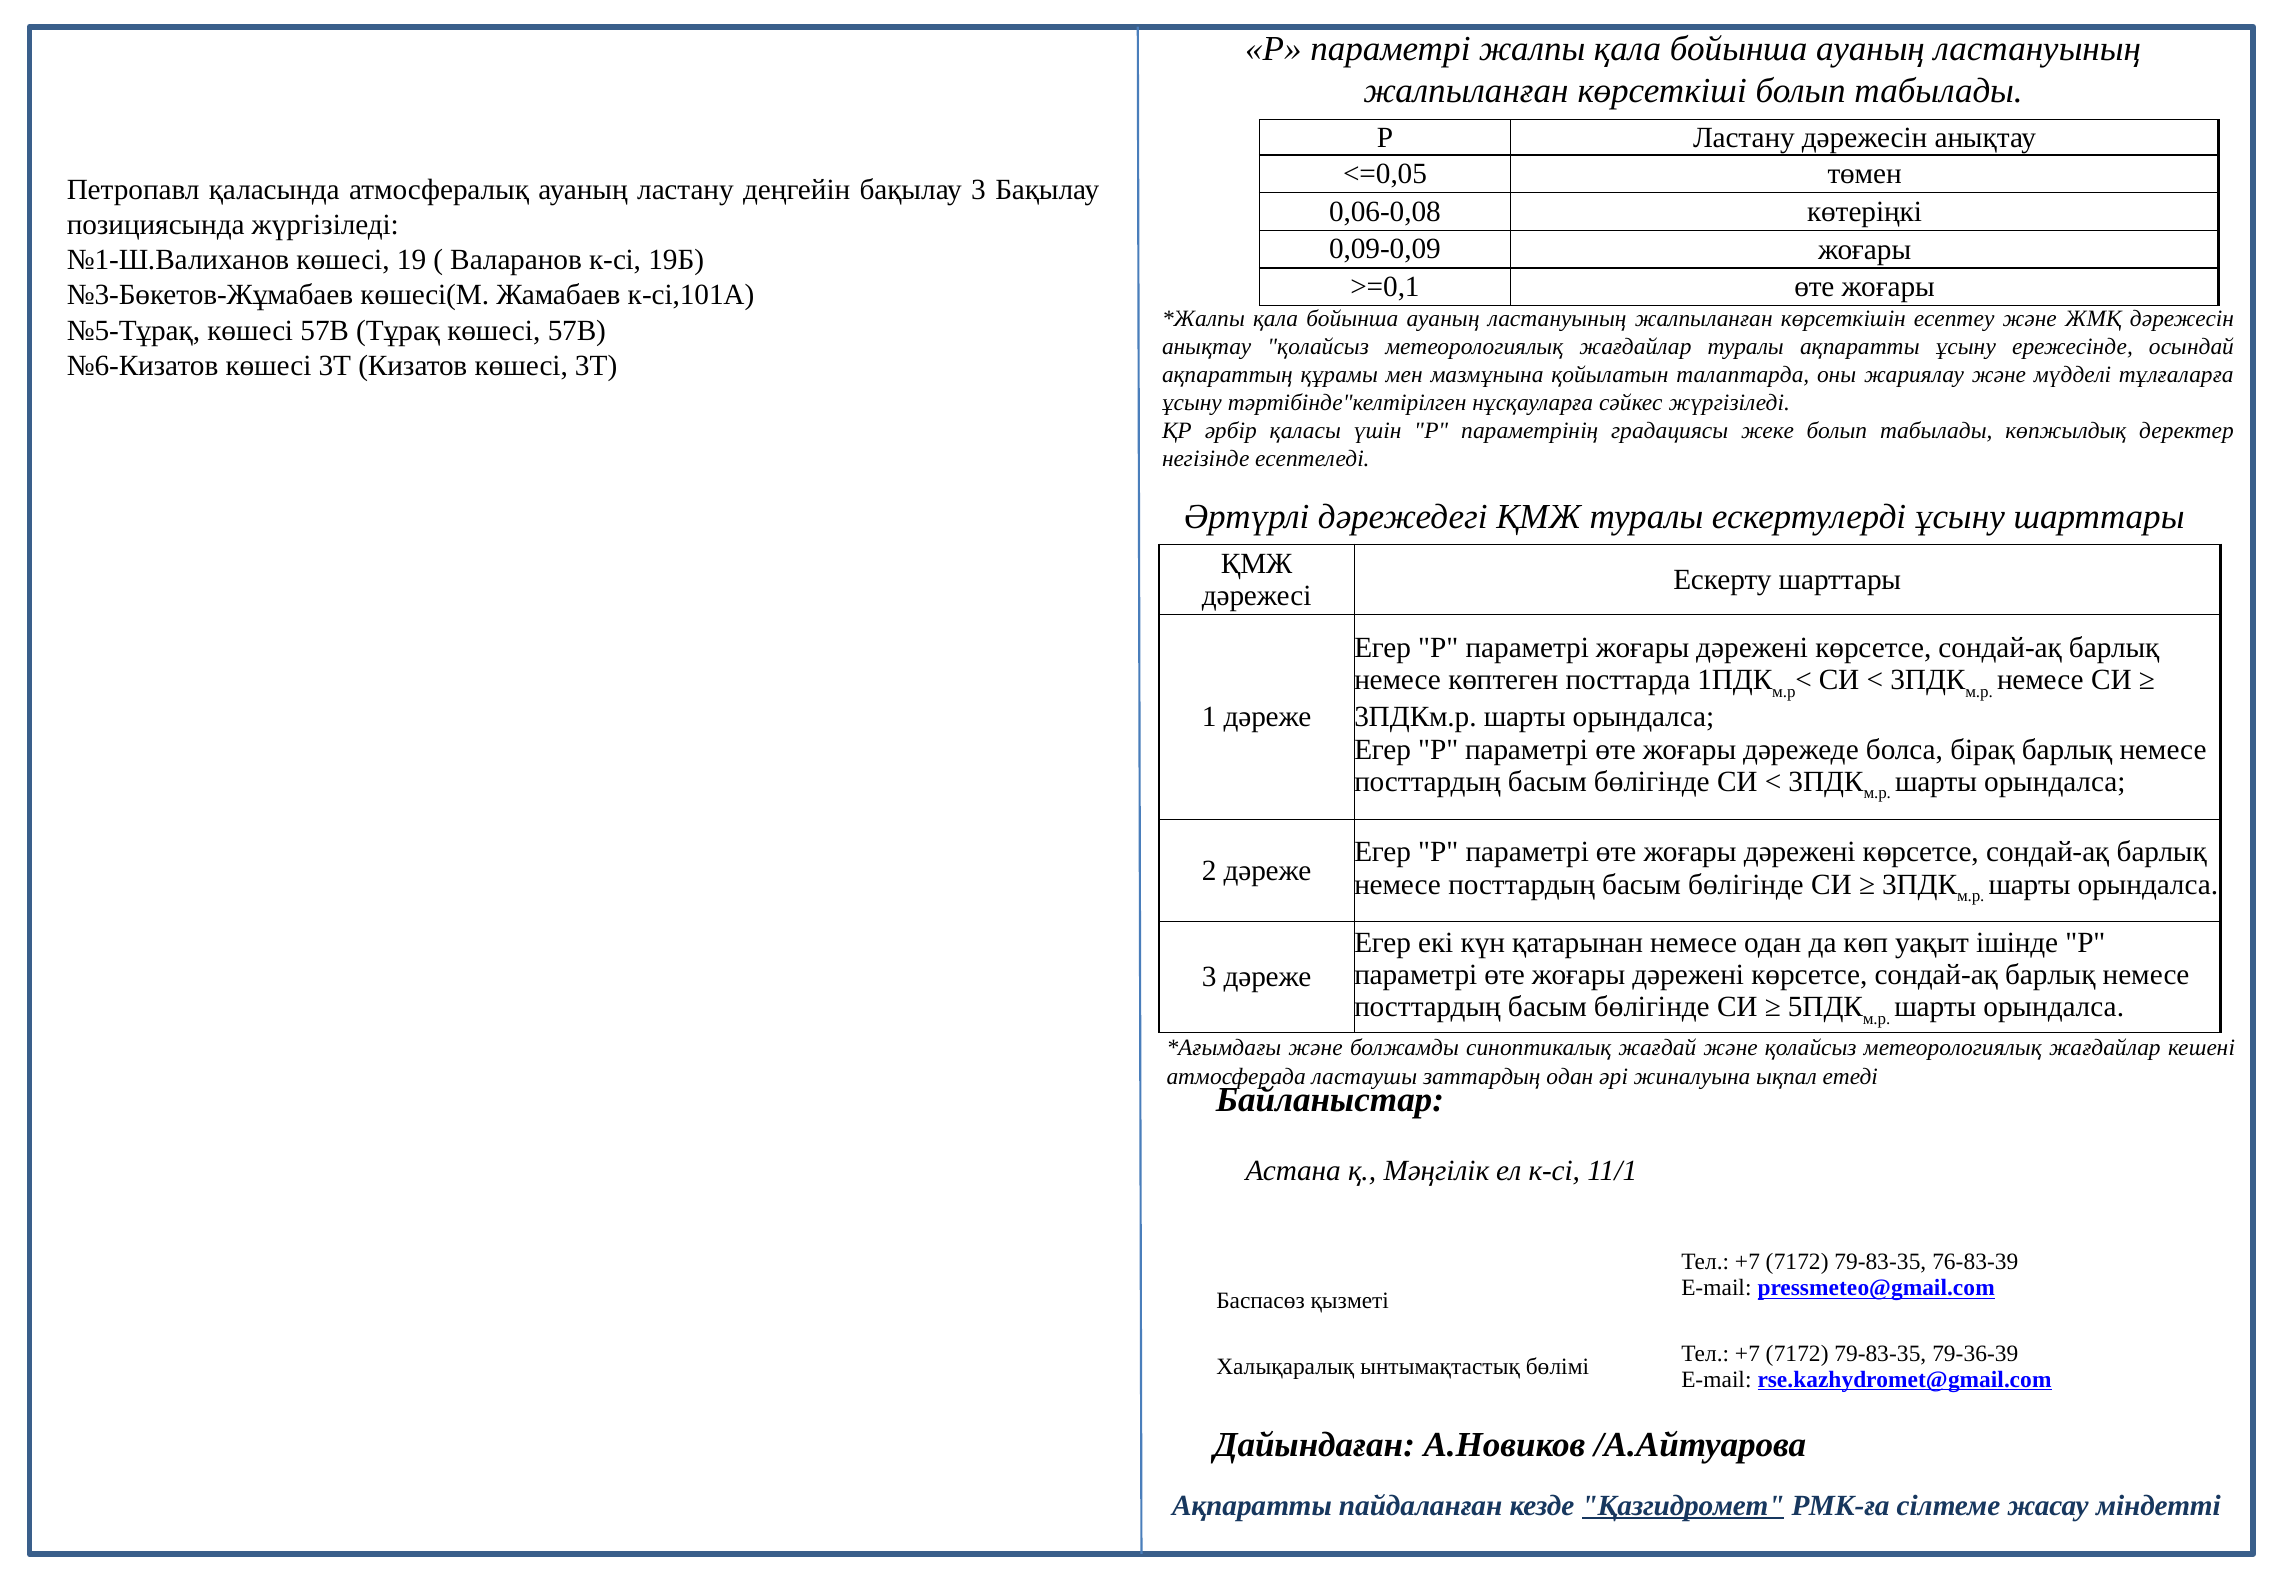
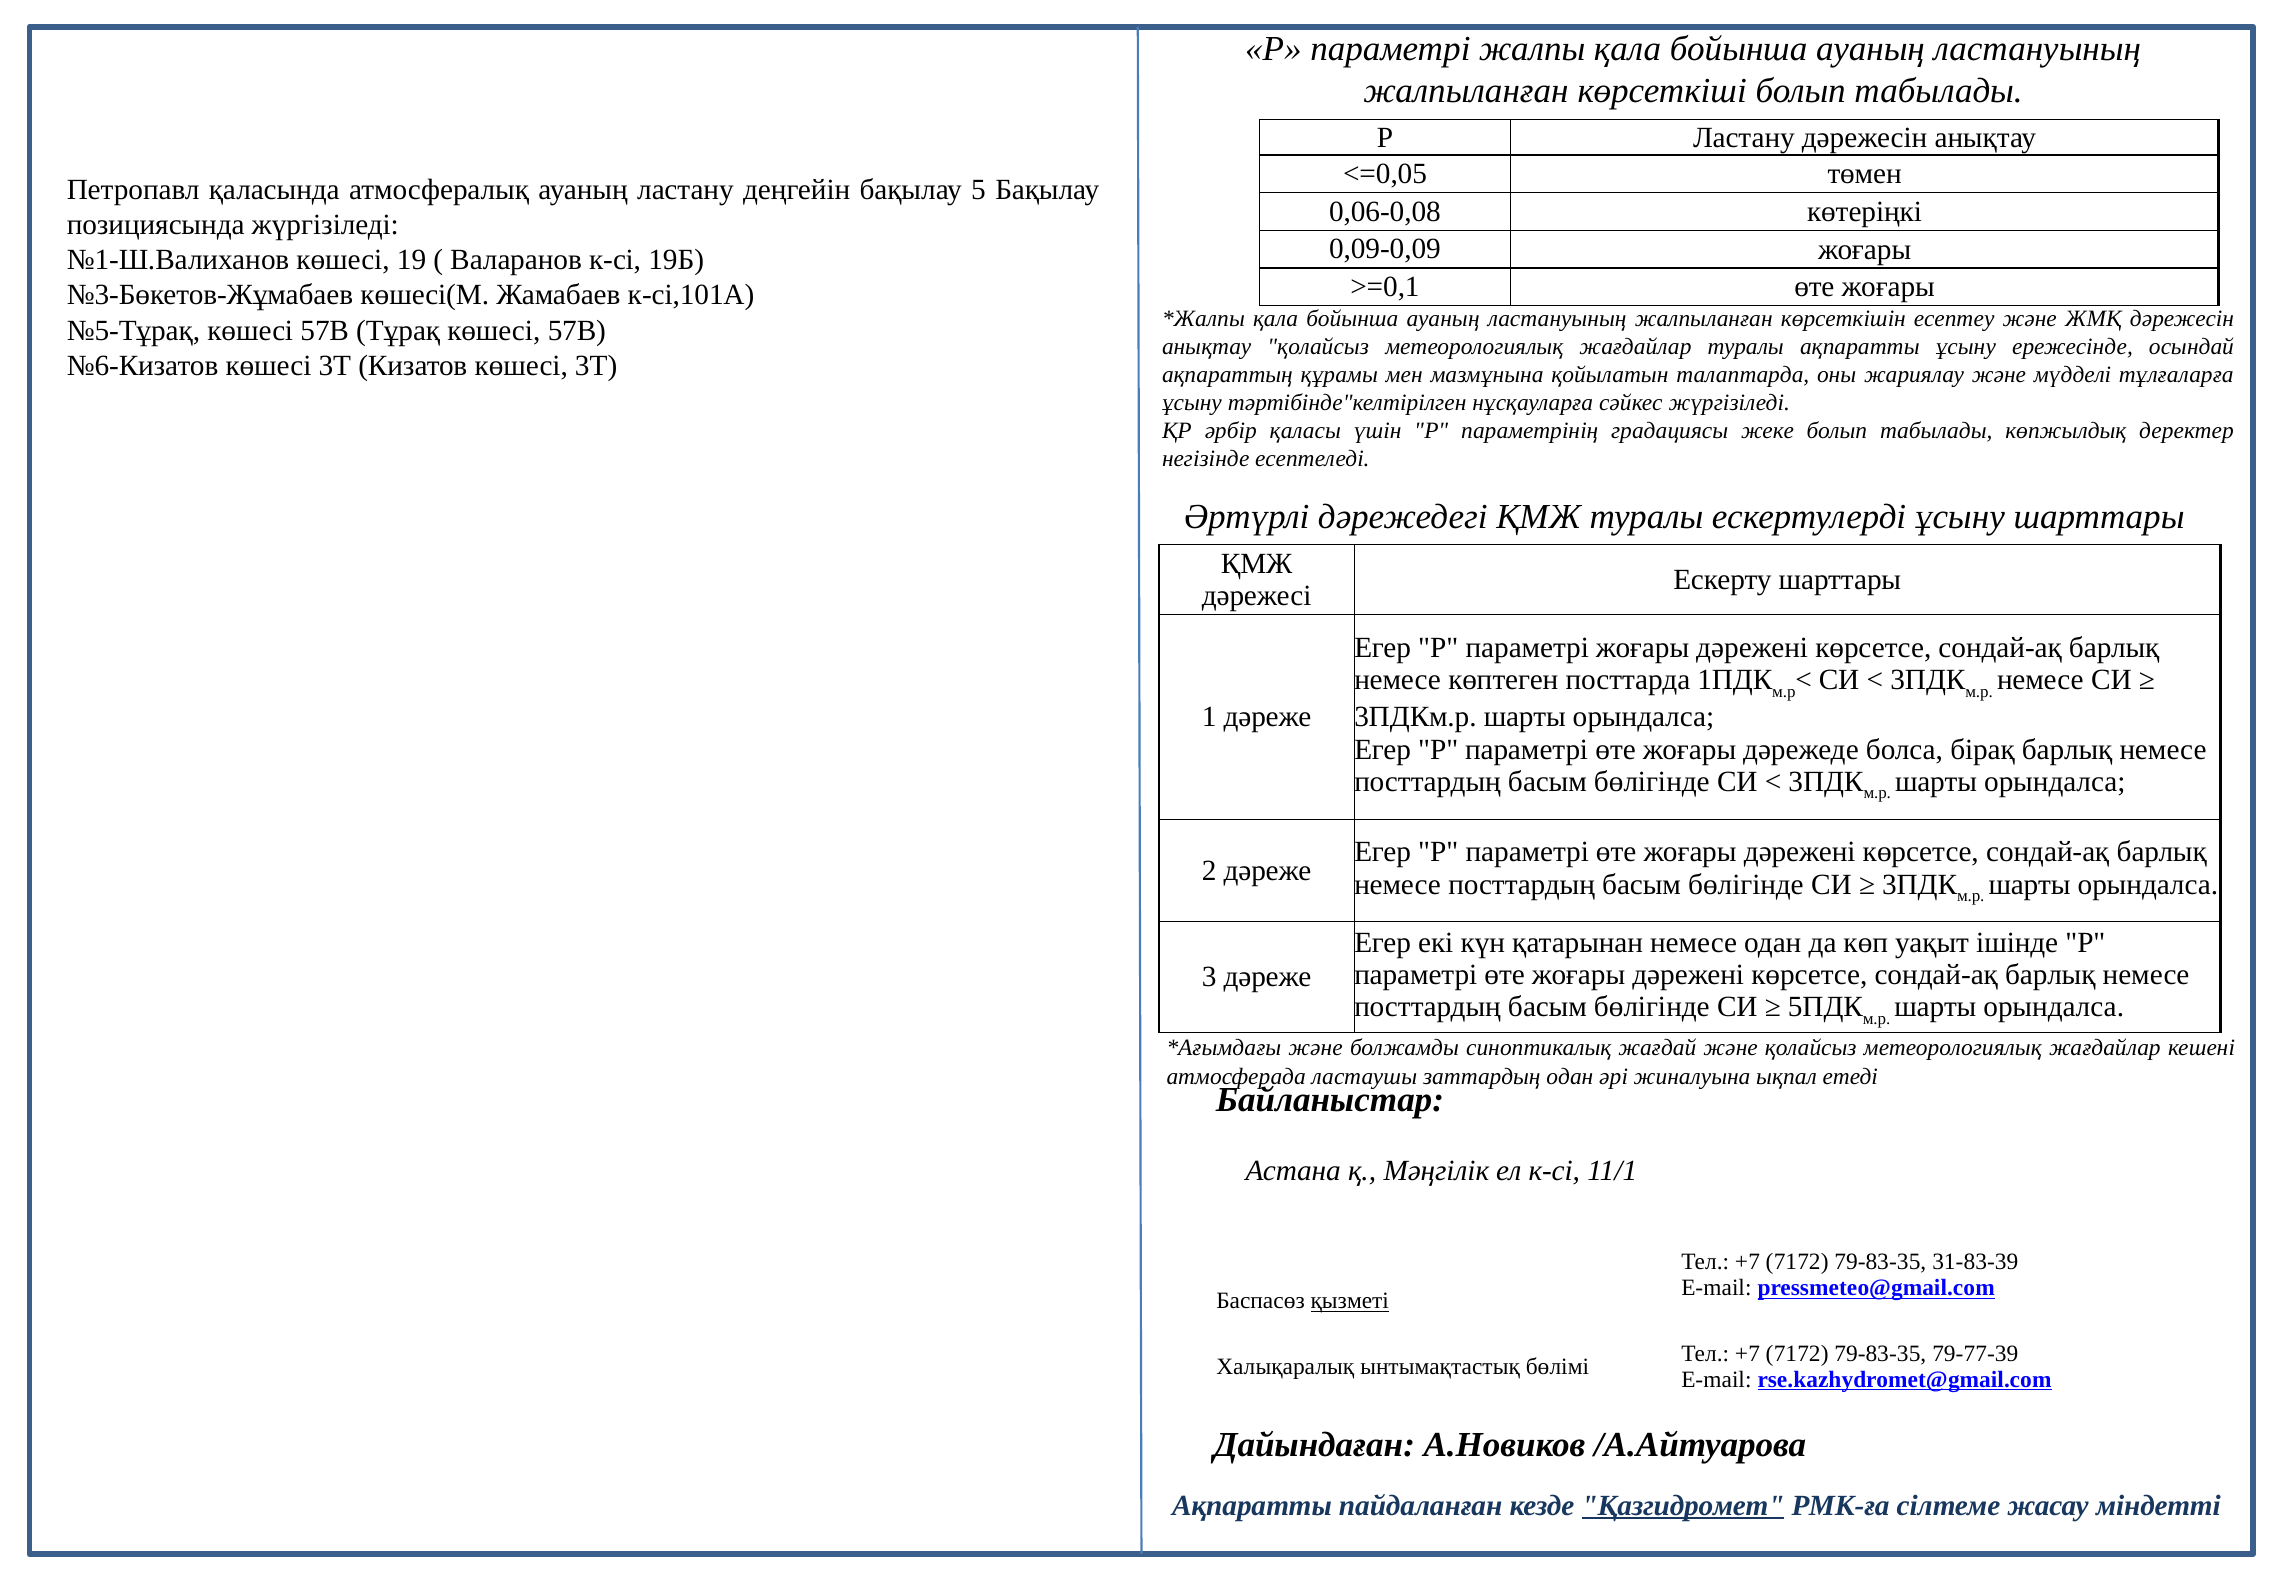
бақылау 3: 3 -> 5 (978, 190)
76-83-39: 76-83-39 -> 31-83-39 (1975, 1262)
қызметі underline: none -> present (1350, 1301)
79-36-39: 79-36-39 -> 79-77-39 (1975, 1353)
